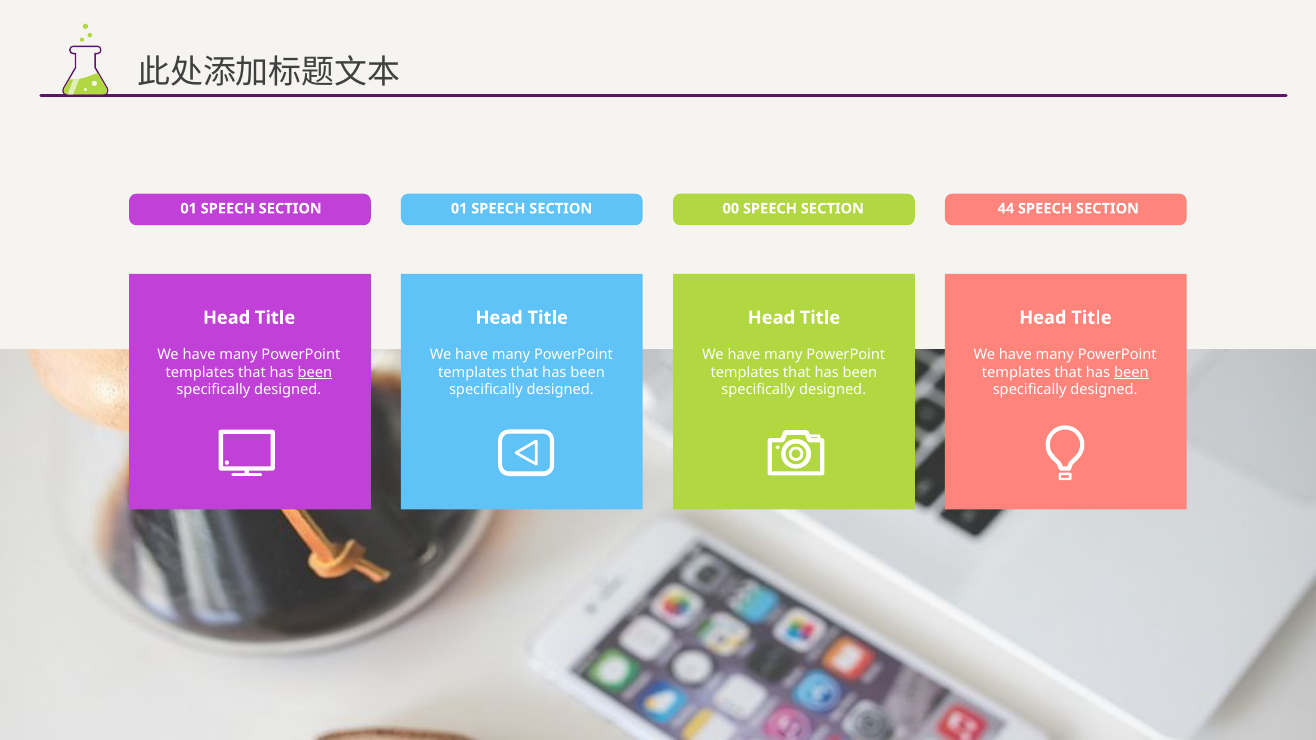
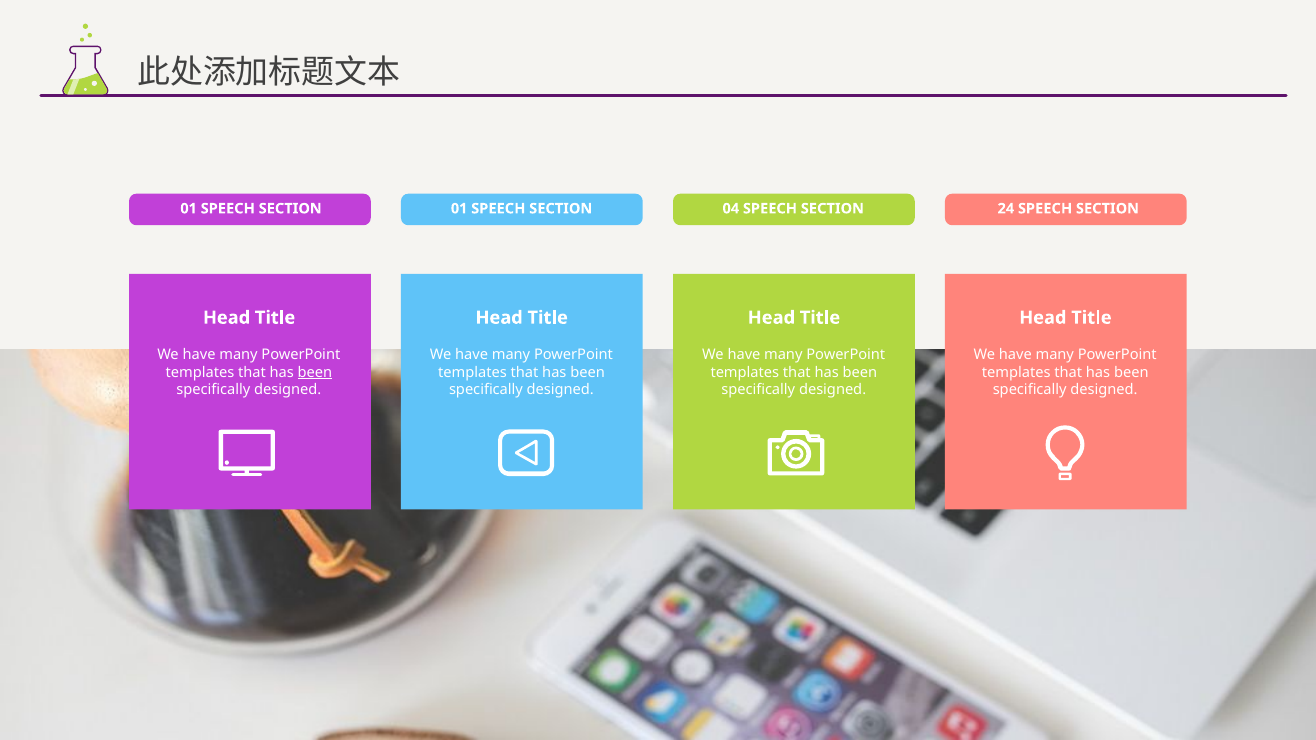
00: 00 -> 04 (731, 209)
44: 44 -> 24 (1006, 209)
been underline: present -> none (1131, 372)
